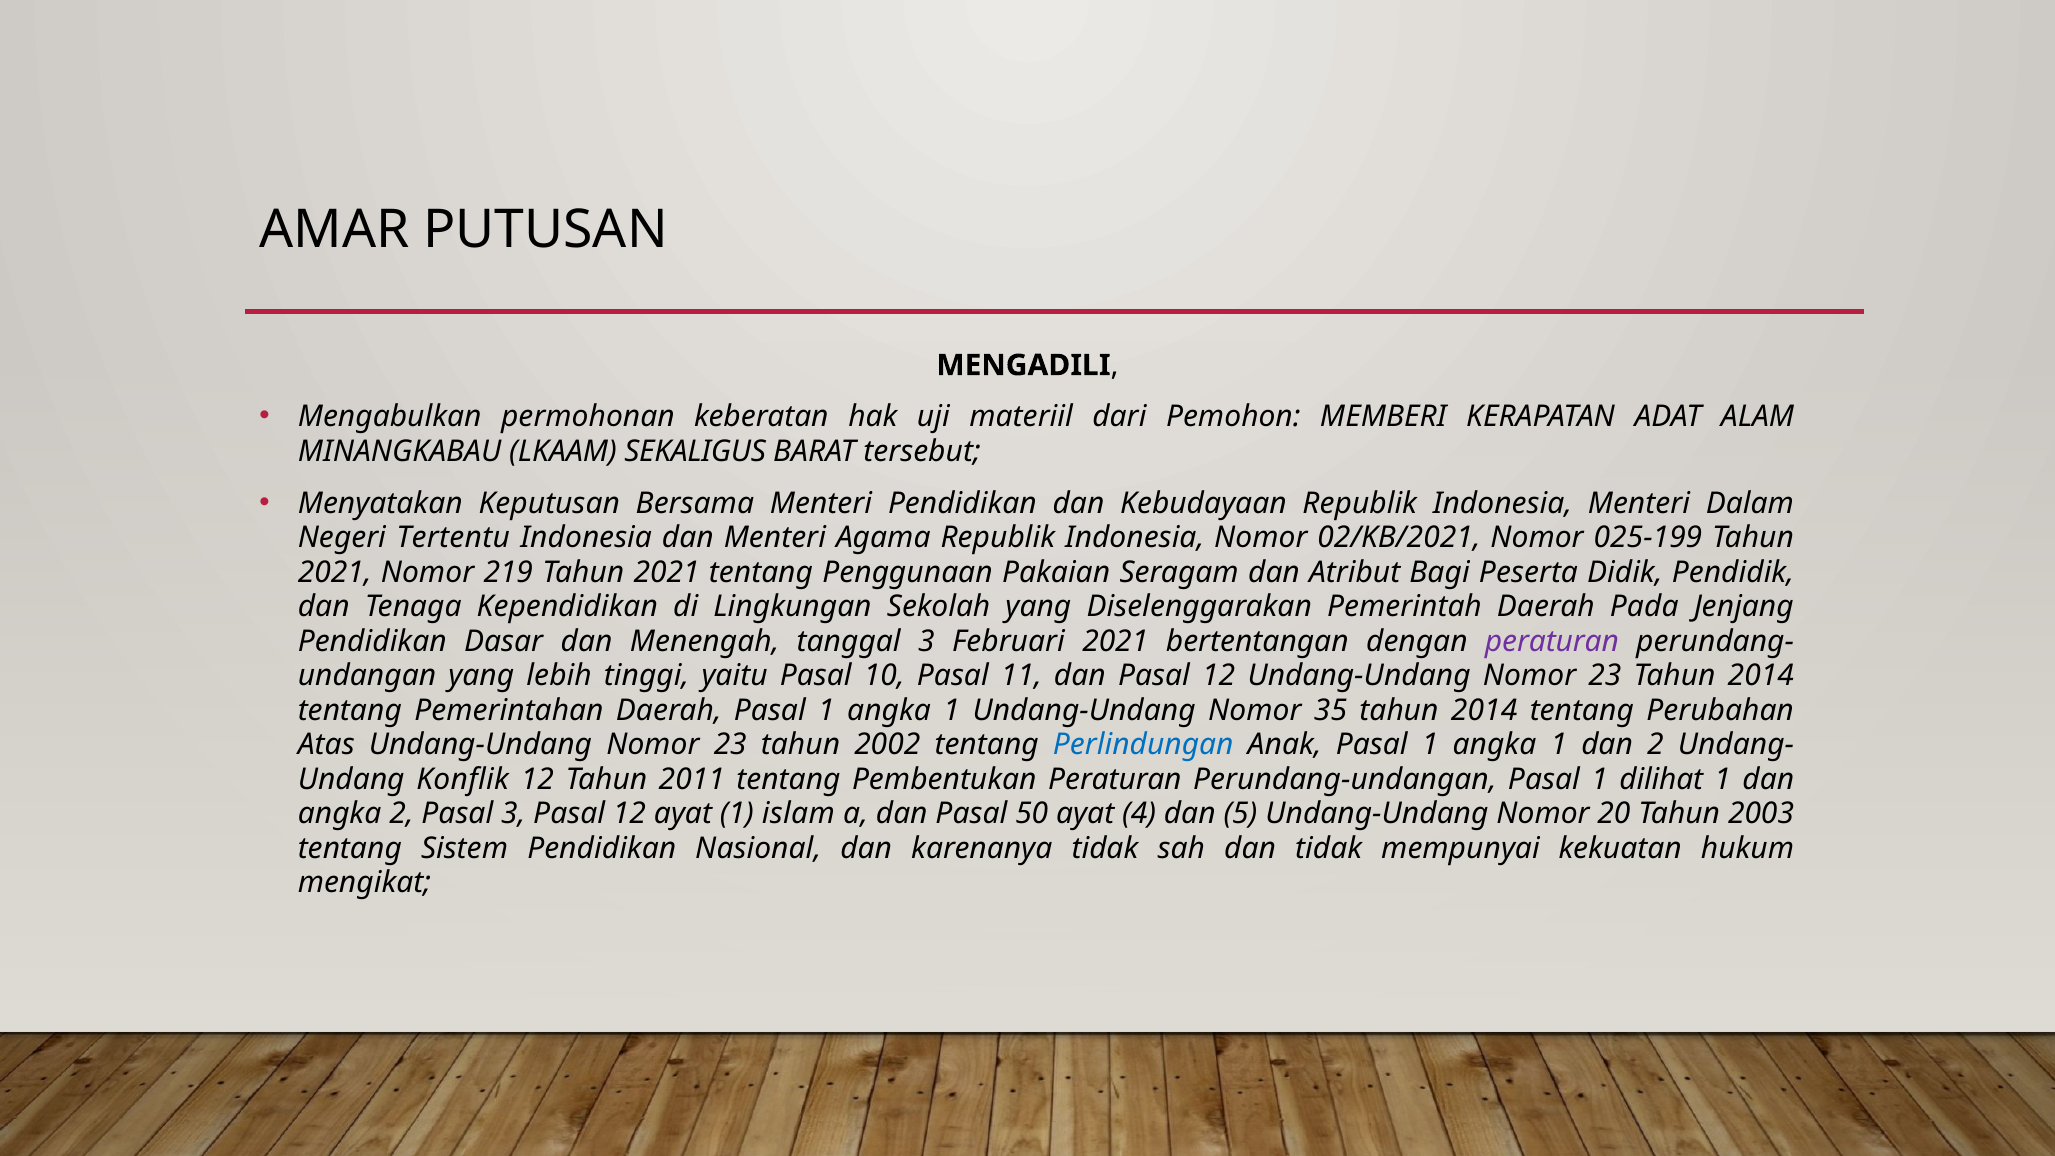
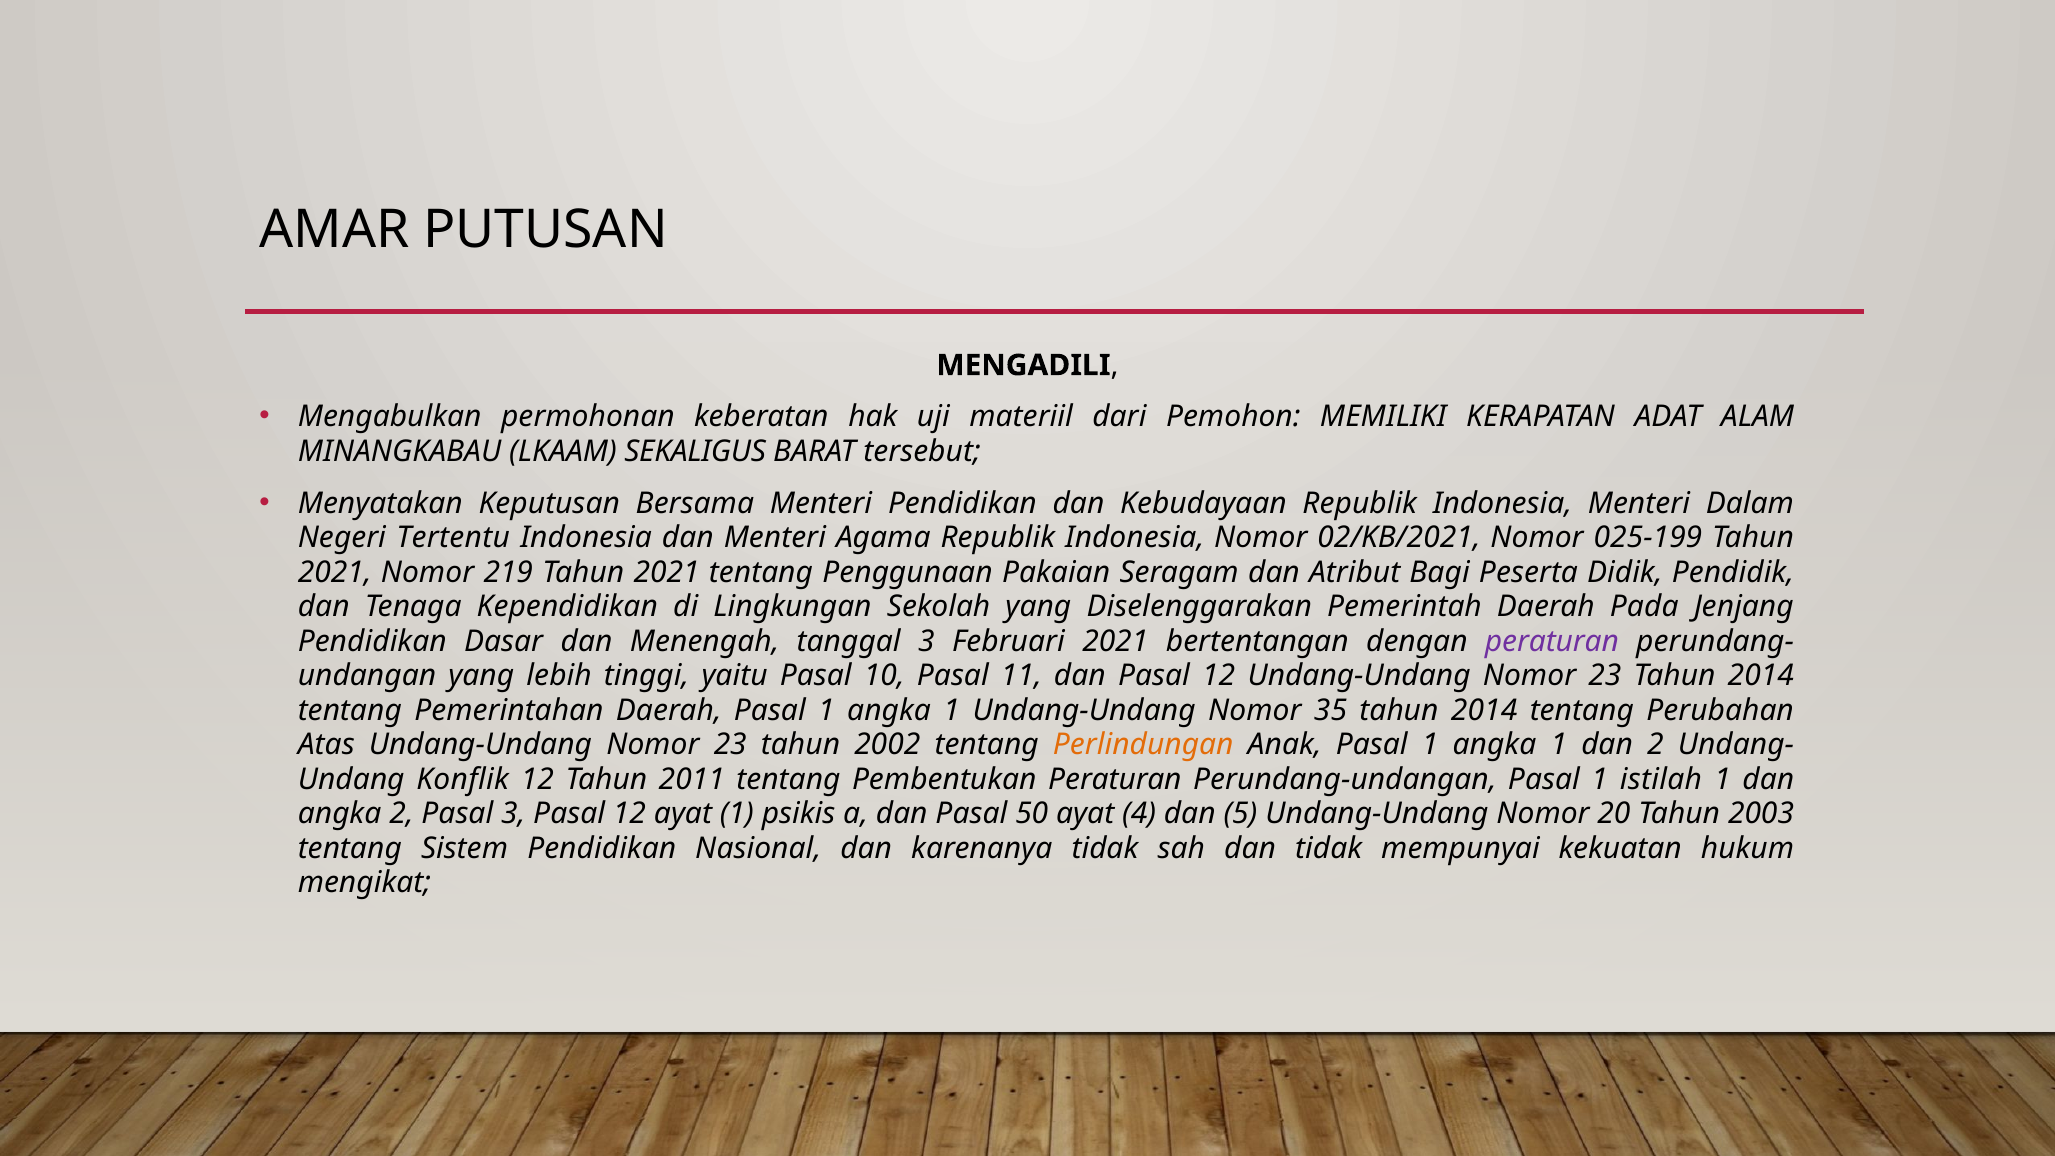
MEMBERI: MEMBERI -> MEMILIKI (1383, 417)
Perlindungan colour: blue -> orange (1143, 745)
dilihat: dilihat -> istilah (1661, 779)
islam: islam -> psikis (799, 814)
